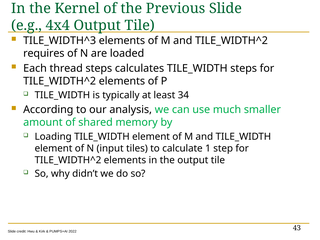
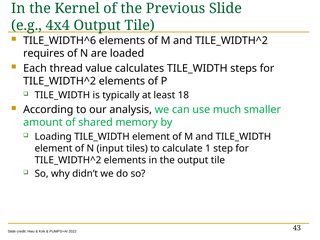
TILE_WIDTH^3: TILE_WIDTH^3 -> TILE_WIDTH^6 (60, 41)
thread steps: steps -> value (99, 68)
34: 34 -> 18 (183, 95)
